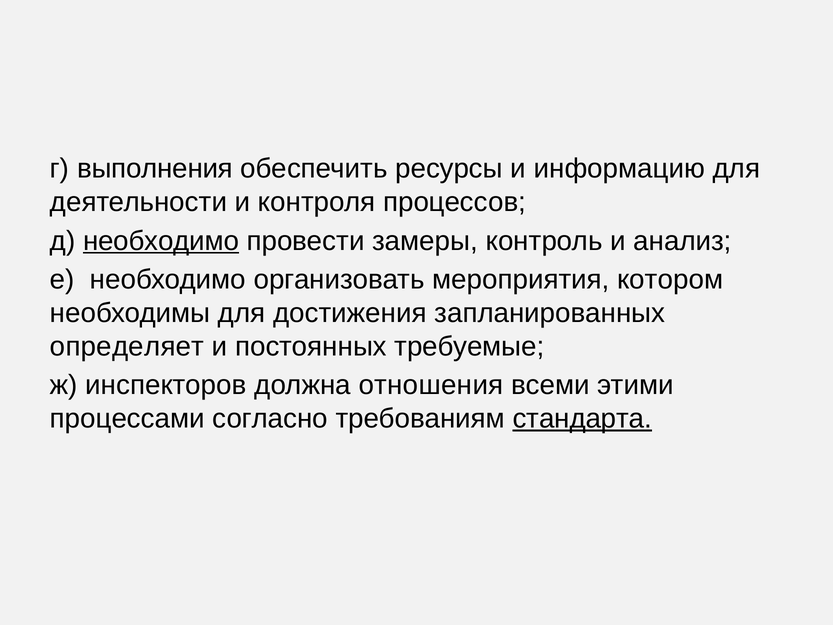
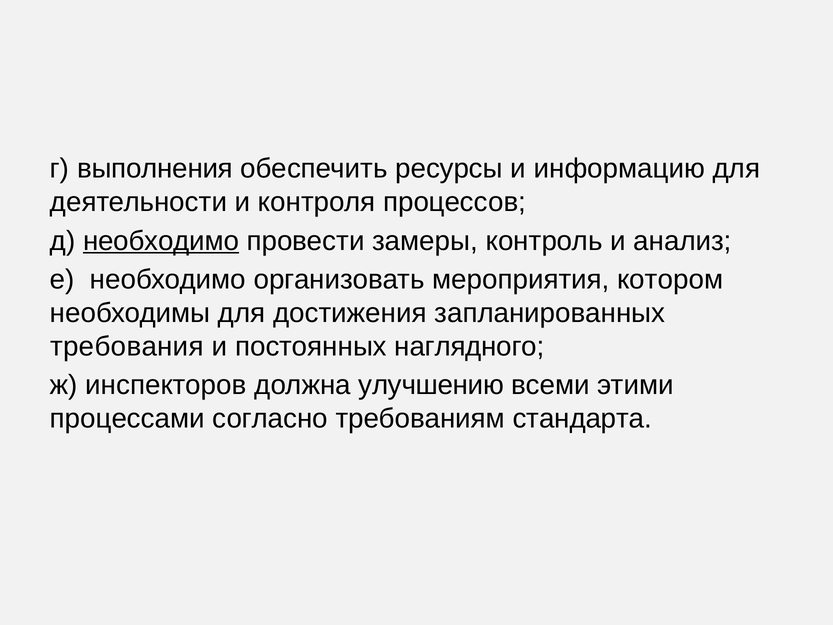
определяет: определяет -> требования (127, 346)
требуемые: требуемые -> наглядного (469, 346)
отношения: отношения -> улучшению (431, 385)
стандарта underline: present -> none (582, 418)
